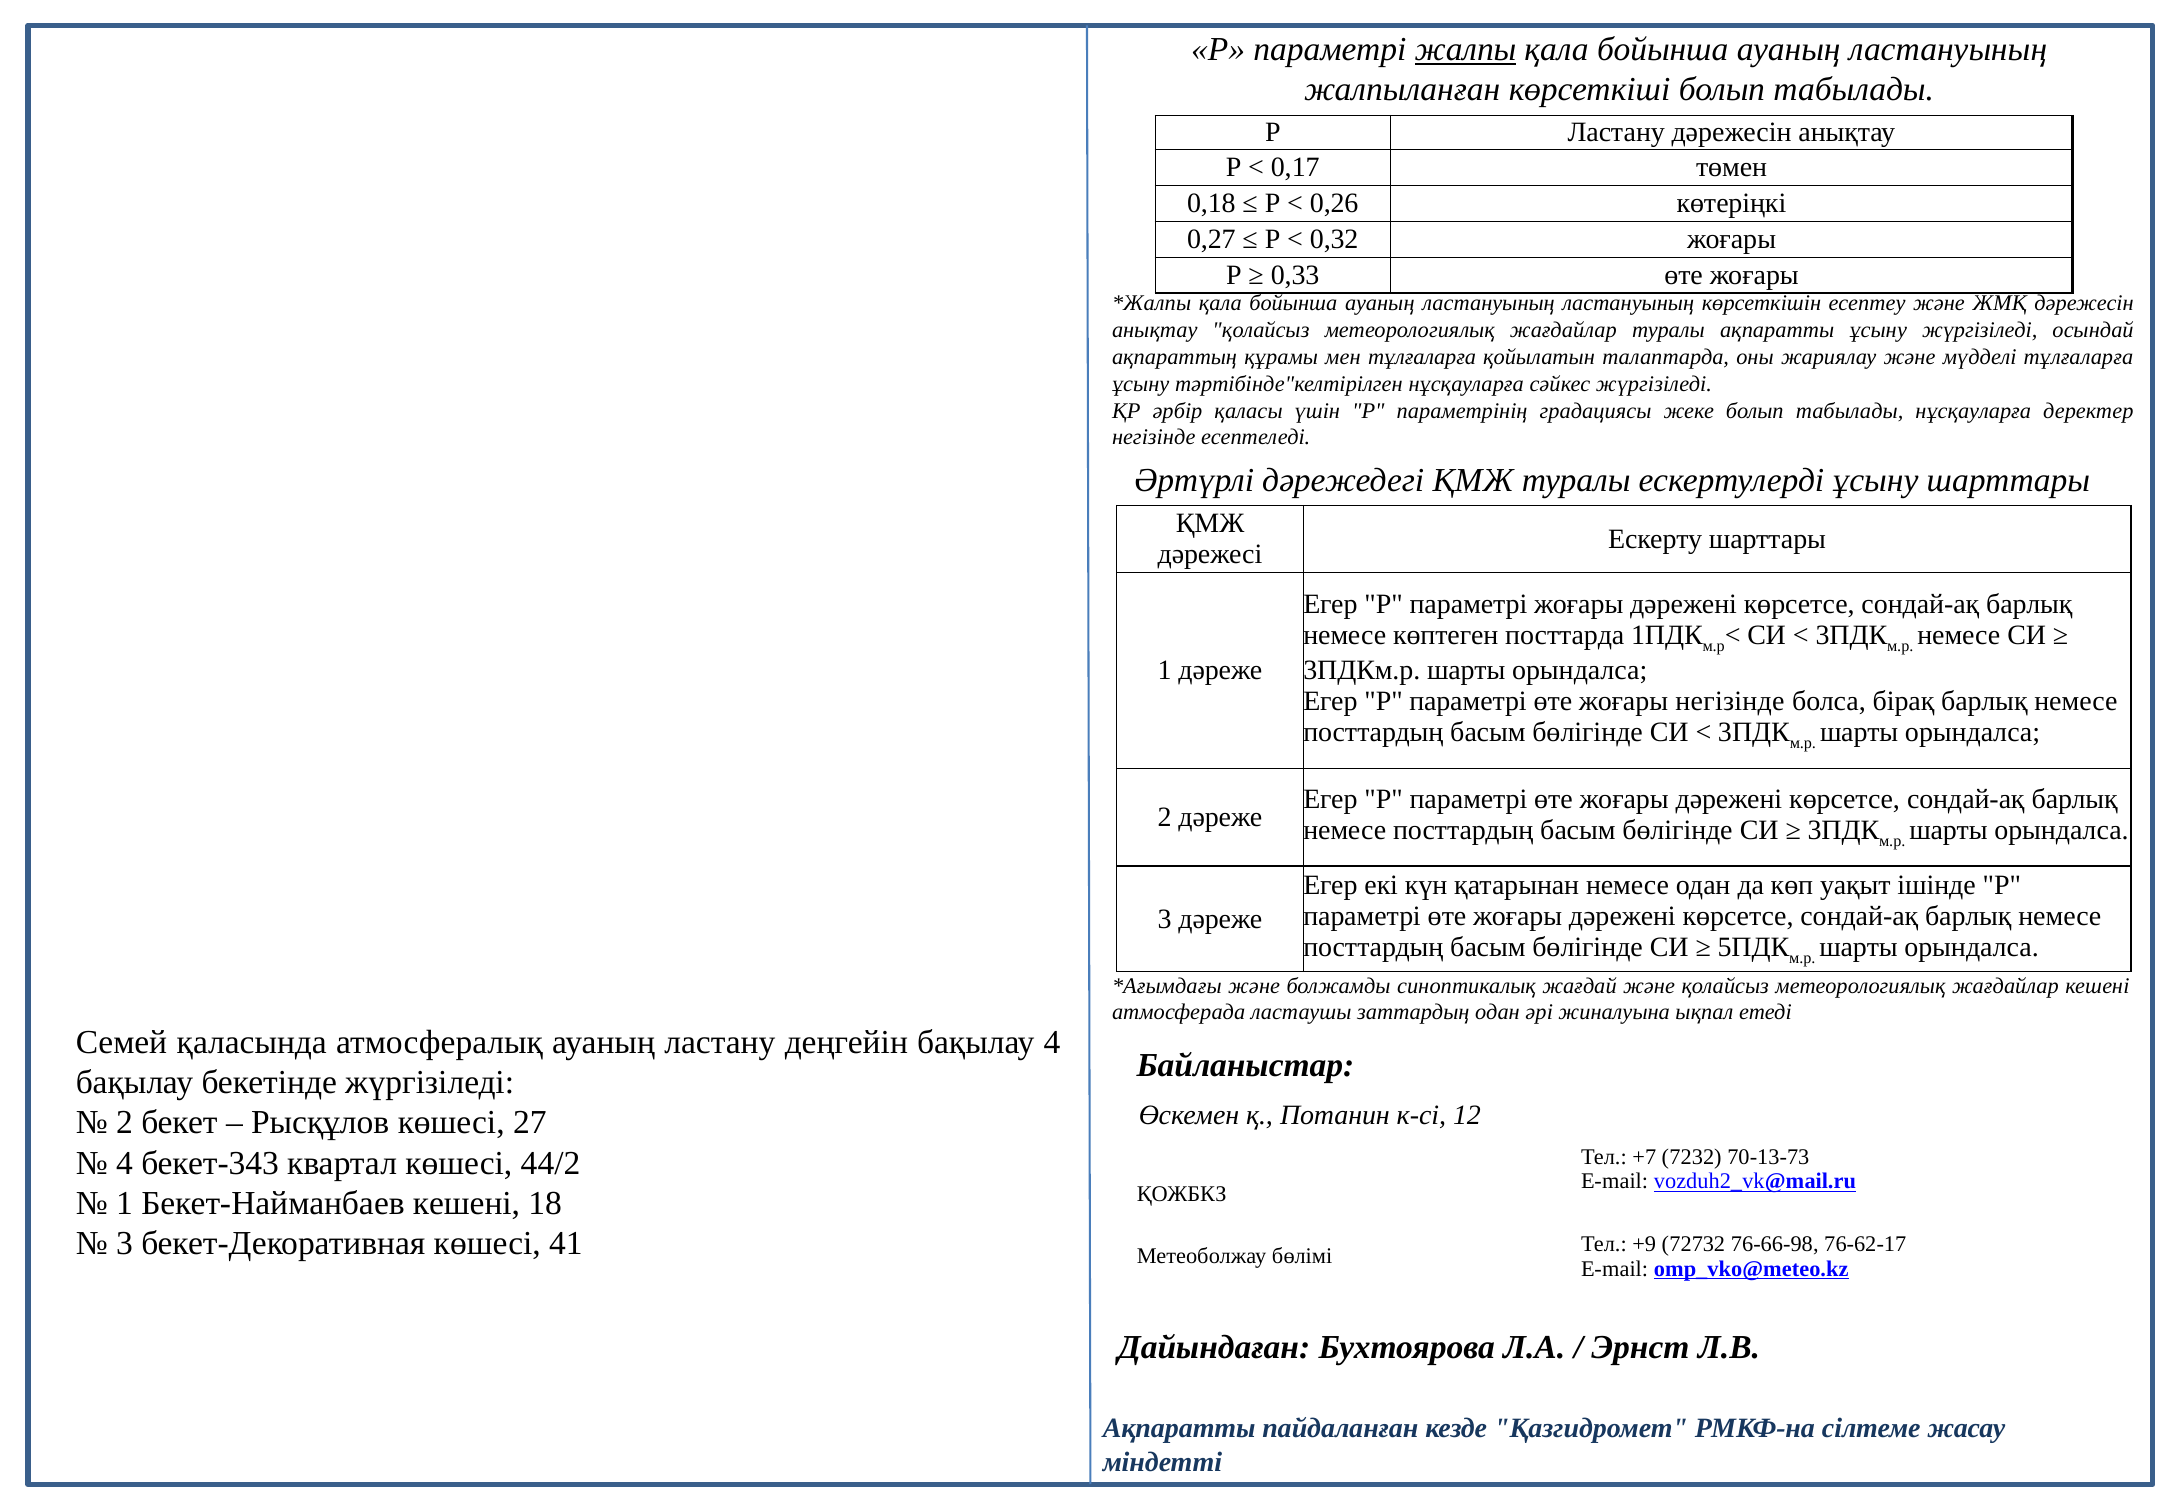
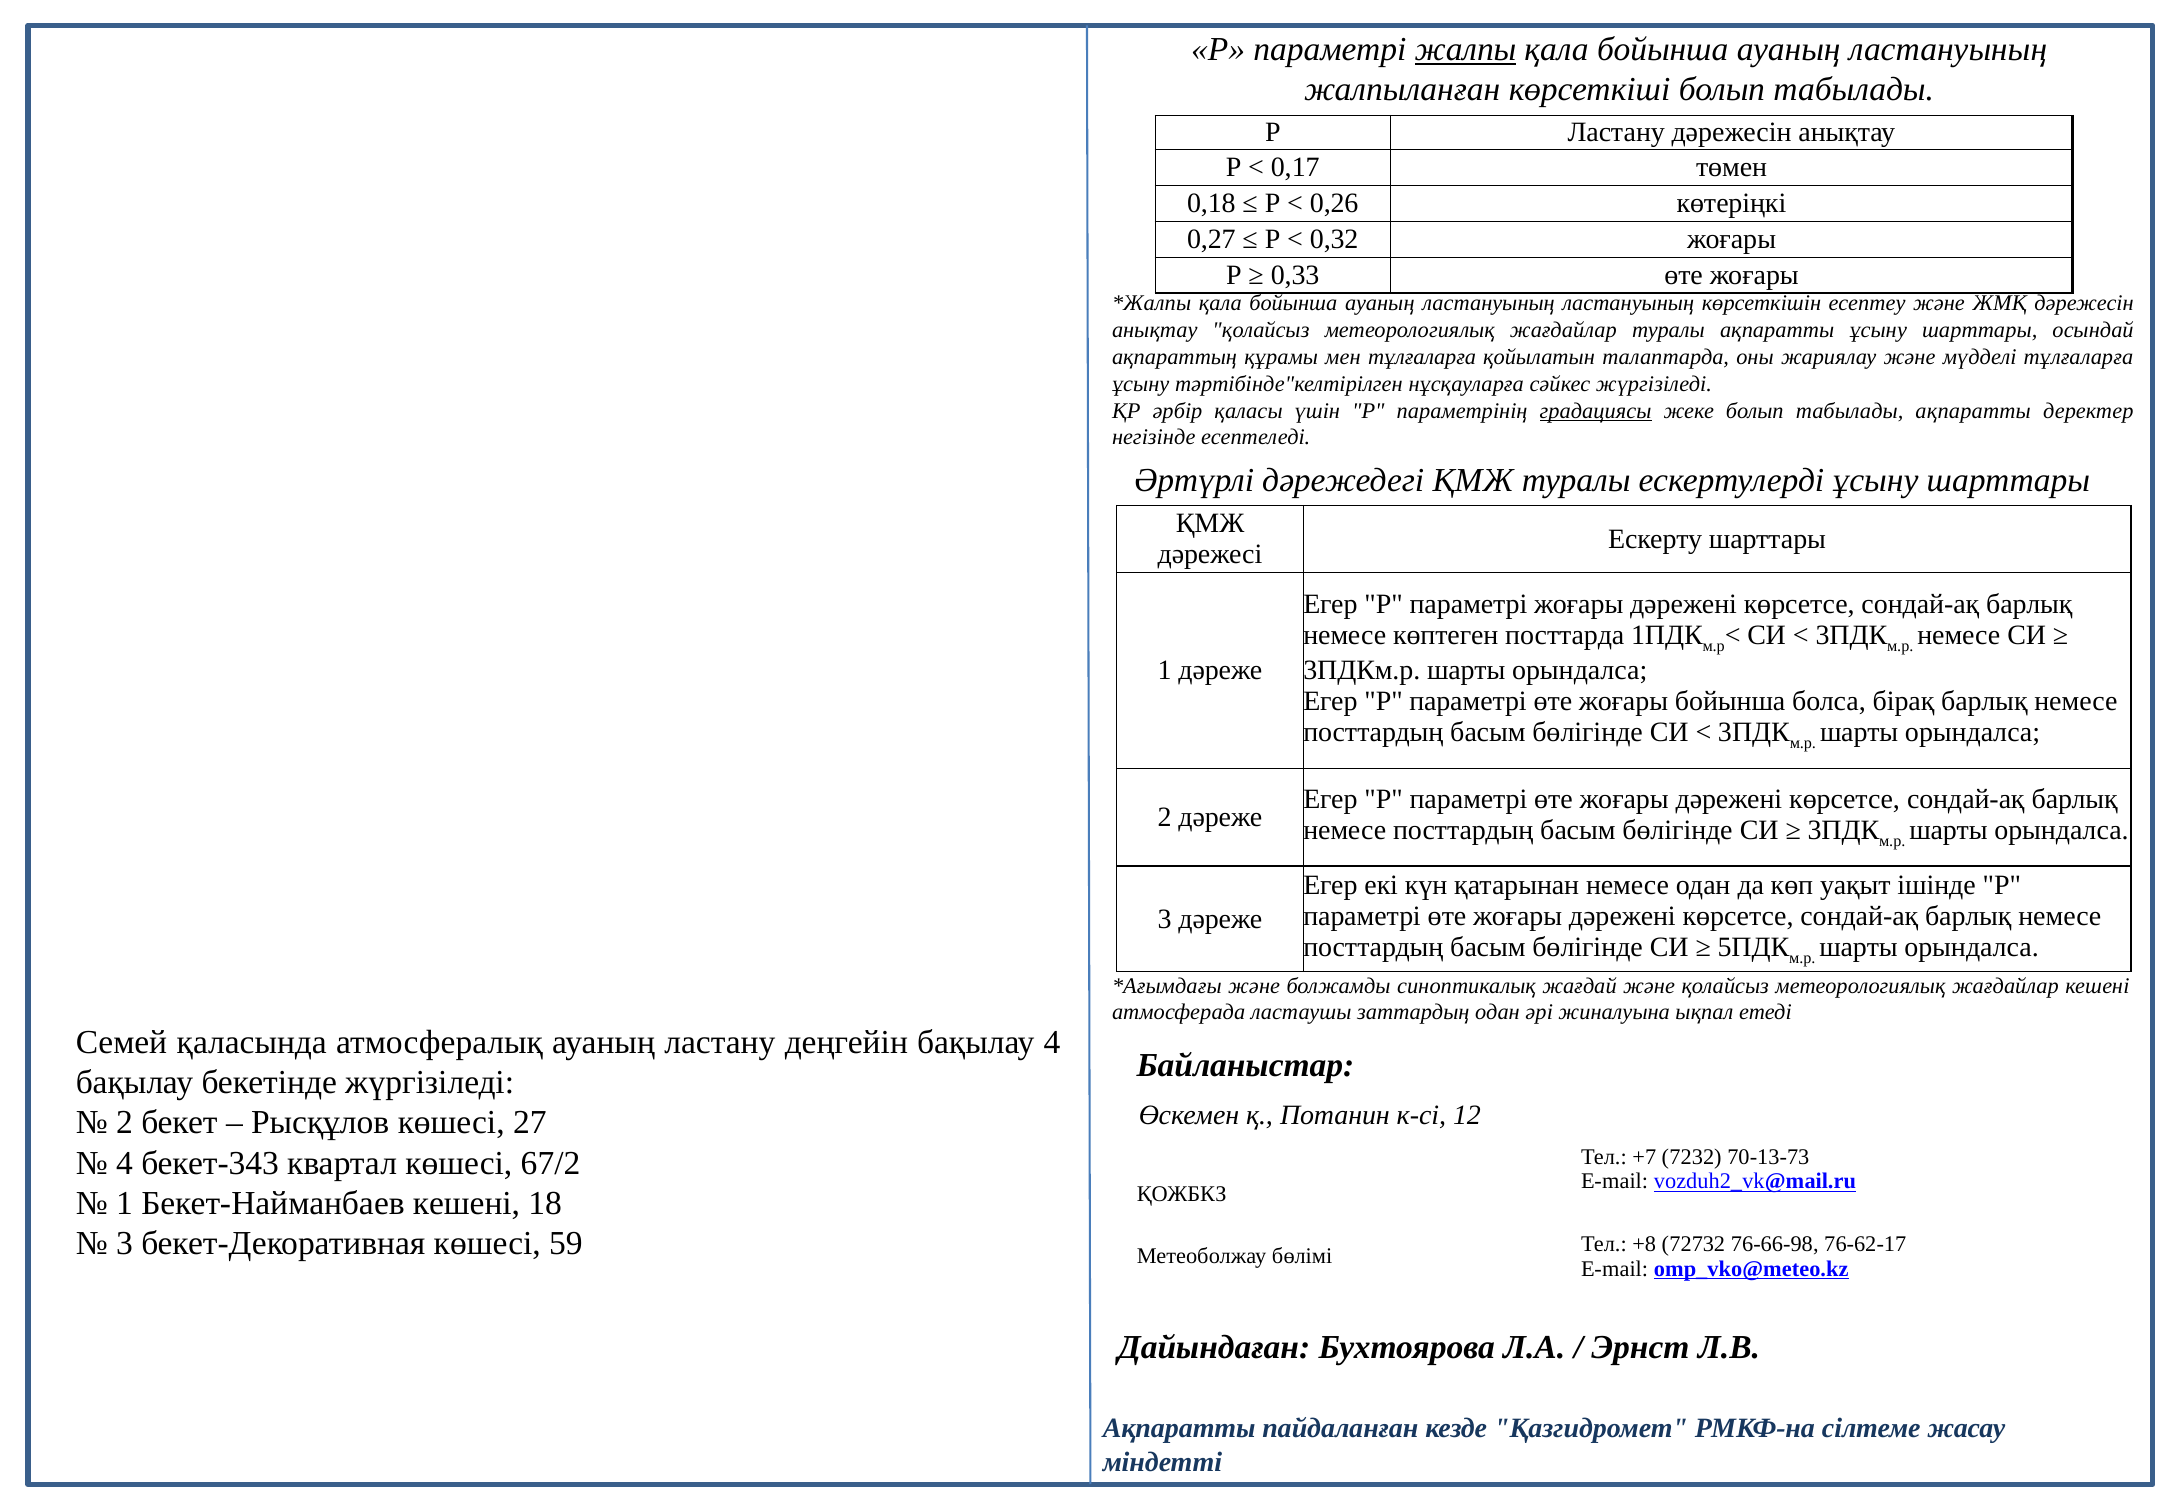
ақпаратты ұсыну жүргізіледі: жүргізіледі -> шарттары (1980, 330)
градациясы underline: none -> present (1596, 411)
табылады нұсқауларға: нұсқауларға -> ақпаратты (1973, 411)
жоғары негізінде: негізінде -> бойынша (1730, 701)
44/2: 44/2 -> 67/2 (551, 1163)
41: 41 -> 59 (566, 1244)
+9: +9 -> +8 (1644, 1244)
